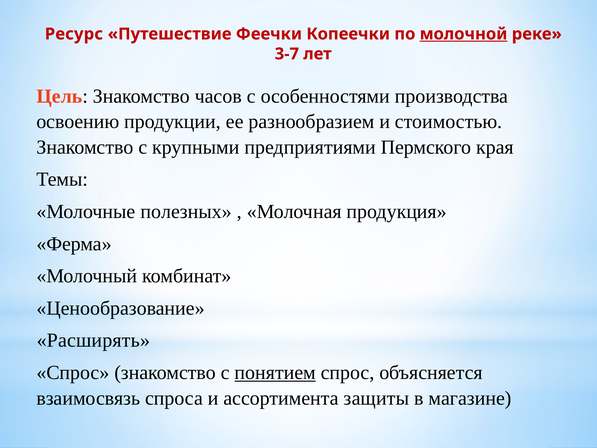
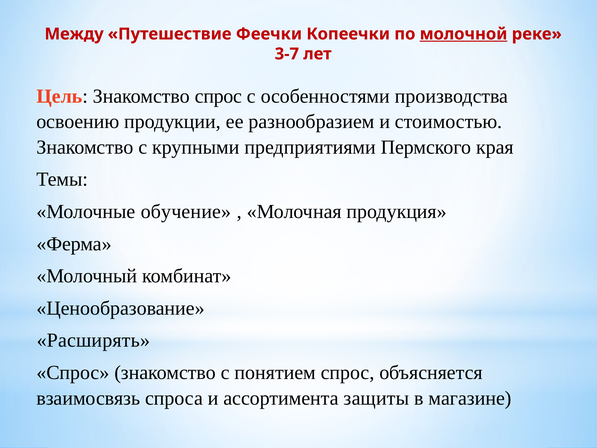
Ресурс: Ресурс -> Между (74, 34)
Знакомство часов: часов -> спрос (218, 96)
полезных: полезных -> обучение (186, 211)
понятием underline: present -> none (275, 372)
